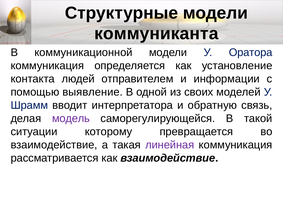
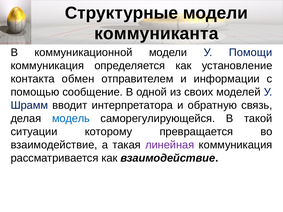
Оратора: Оратора -> Помощи (251, 53)
людей: людей -> обмен (78, 79)
выявление: выявление -> сообщение (93, 92)
модель colour: purple -> blue (71, 119)
